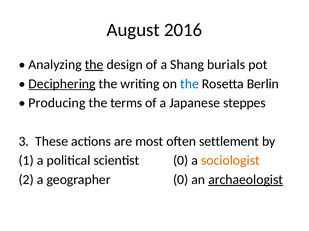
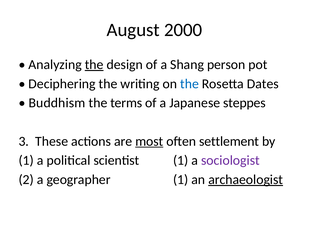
2016: 2016 -> 2000 (183, 30)
burials: burials -> person (226, 65)
Deciphering underline: present -> none (62, 84)
Berlin: Berlin -> Dates (263, 84)
Producing: Producing -> Buddhism (57, 103)
most underline: none -> present (149, 142)
scientist 0: 0 -> 1 (181, 161)
sociologist colour: orange -> purple (230, 161)
geographer 0: 0 -> 1 (181, 180)
